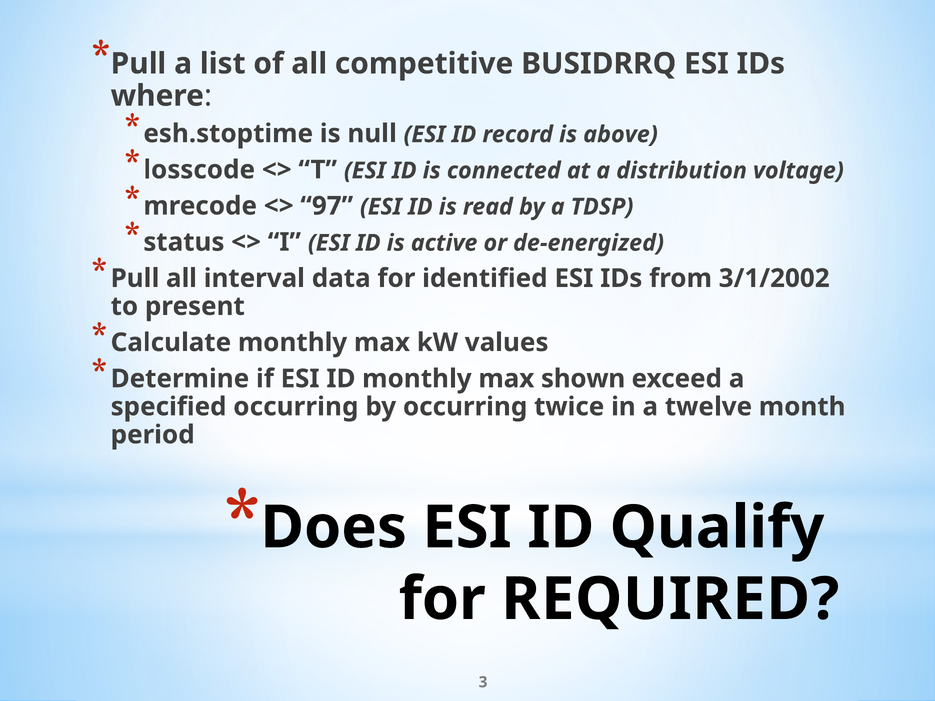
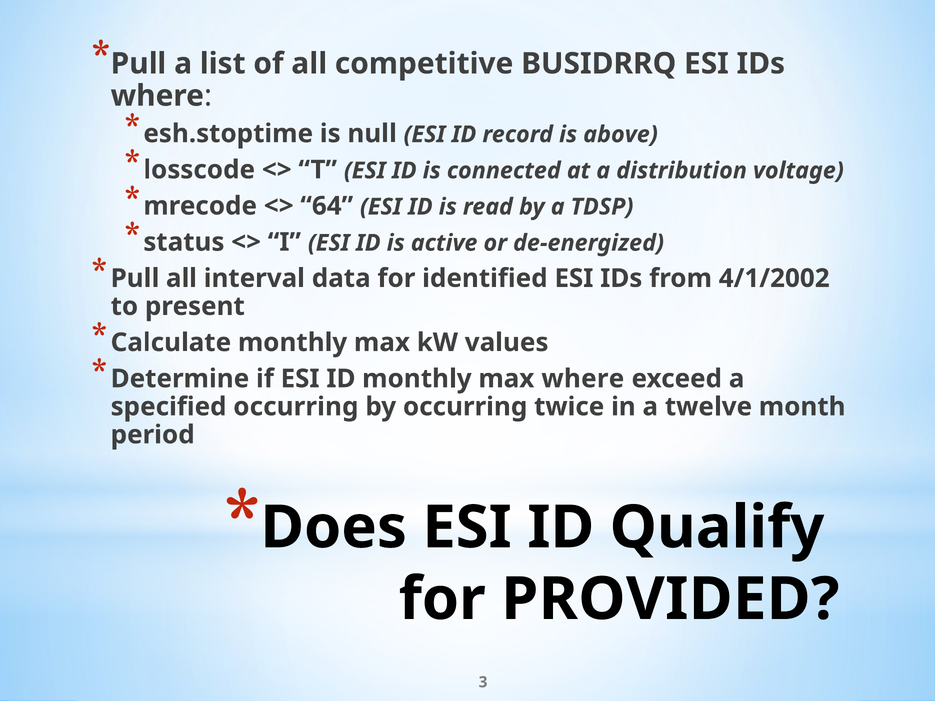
97: 97 -> 64 (327, 206)
3/1/2002: 3/1/2002 -> 4/1/2002 (774, 278)
max shown: shown -> where (583, 379)
REQUIRED: REQUIRED -> PROVIDED (670, 599)
